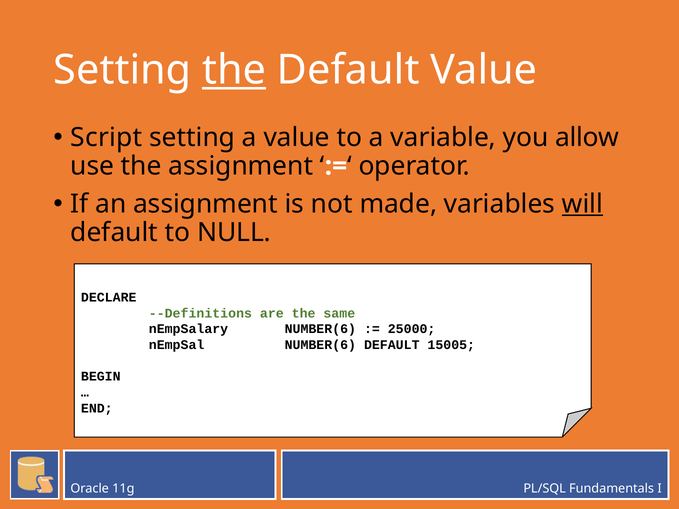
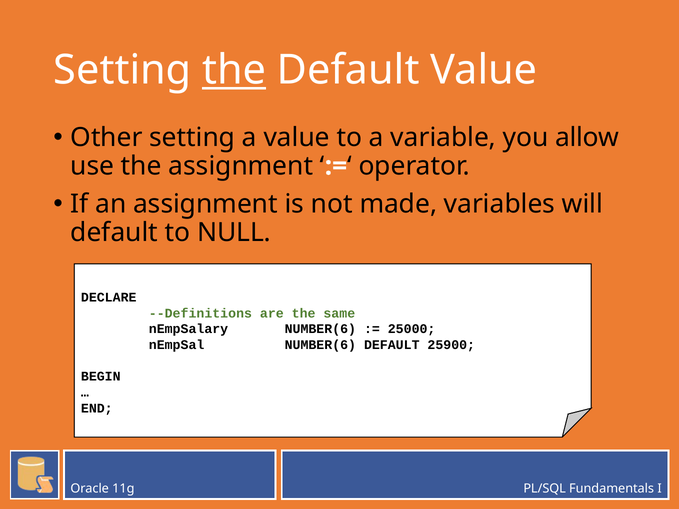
Script: Script -> Other (106, 138)
will underline: present -> none (582, 204)
15005: 15005 -> 25900 (451, 345)
